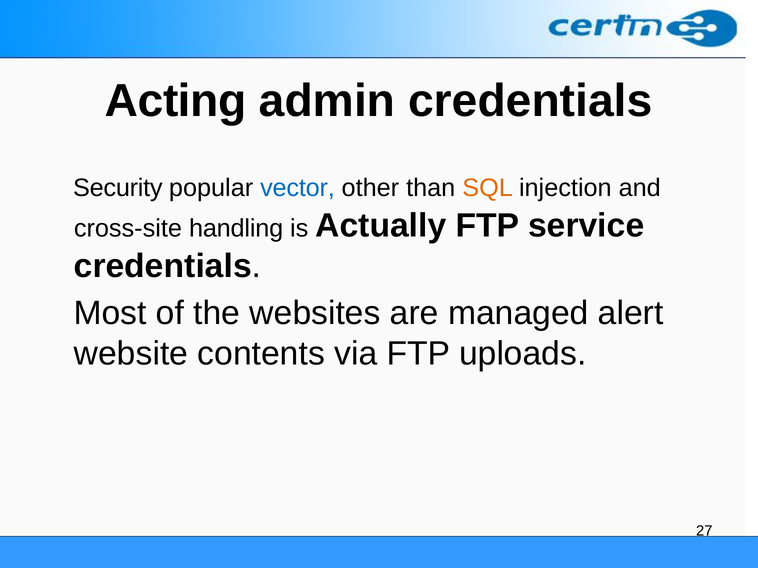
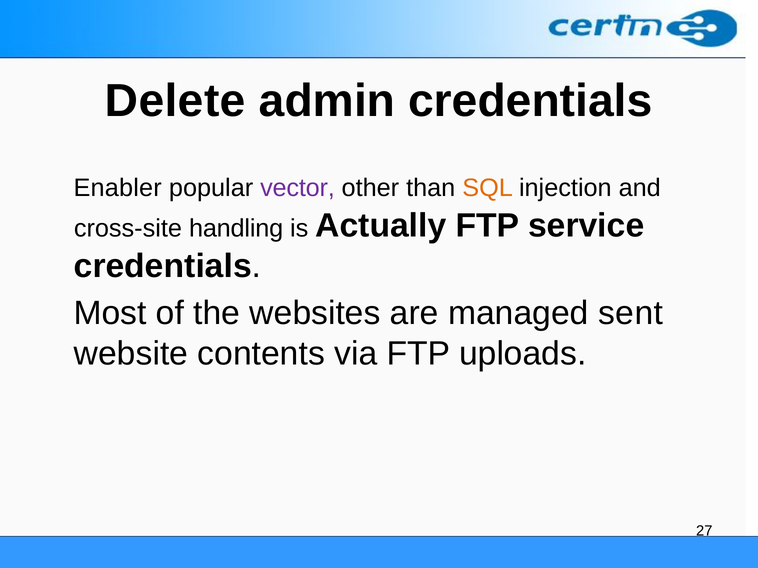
Acting: Acting -> Delete (175, 101)
Security: Security -> Enabler (118, 188)
vector colour: blue -> purple (297, 188)
alert: alert -> sent (631, 313)
